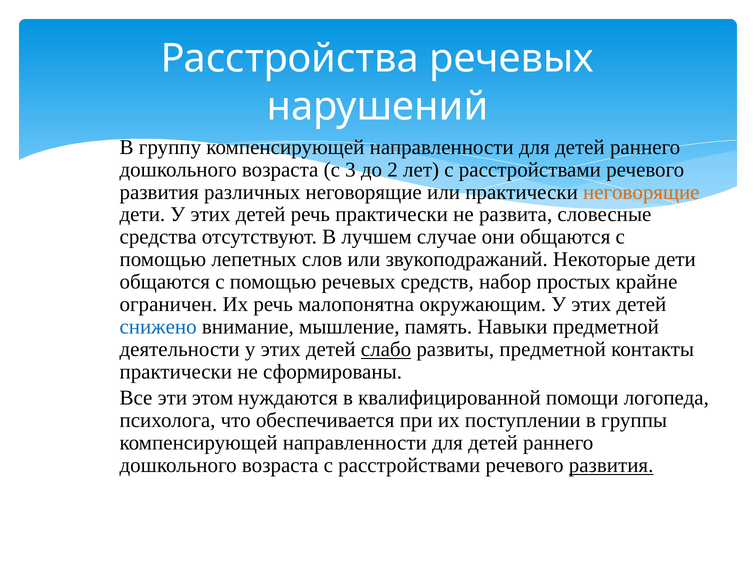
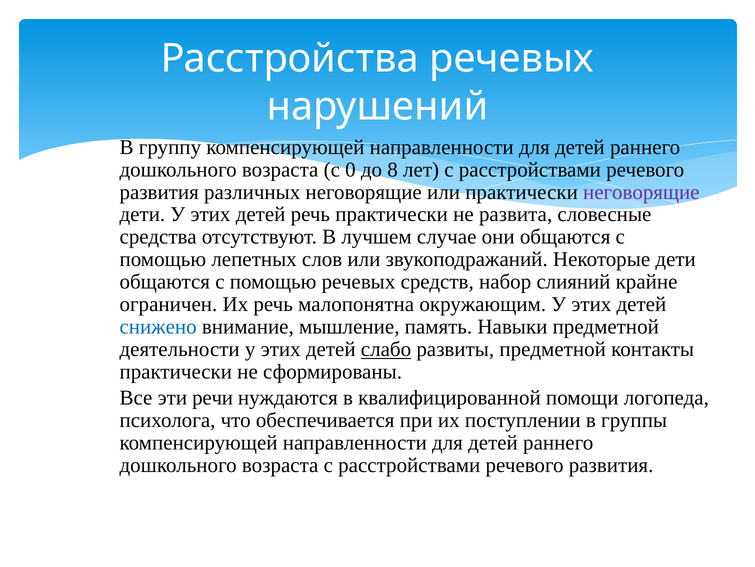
3: 3 -> 0 (350, 169)
2: 2 -> 8 (393, 169)
неговорящие colour: orange -> purple (641, 192)
простых: простых -> слияний (573, 282)
этом: этом -> речи (213, 398)
развития underline: present -> none (611, 465)
